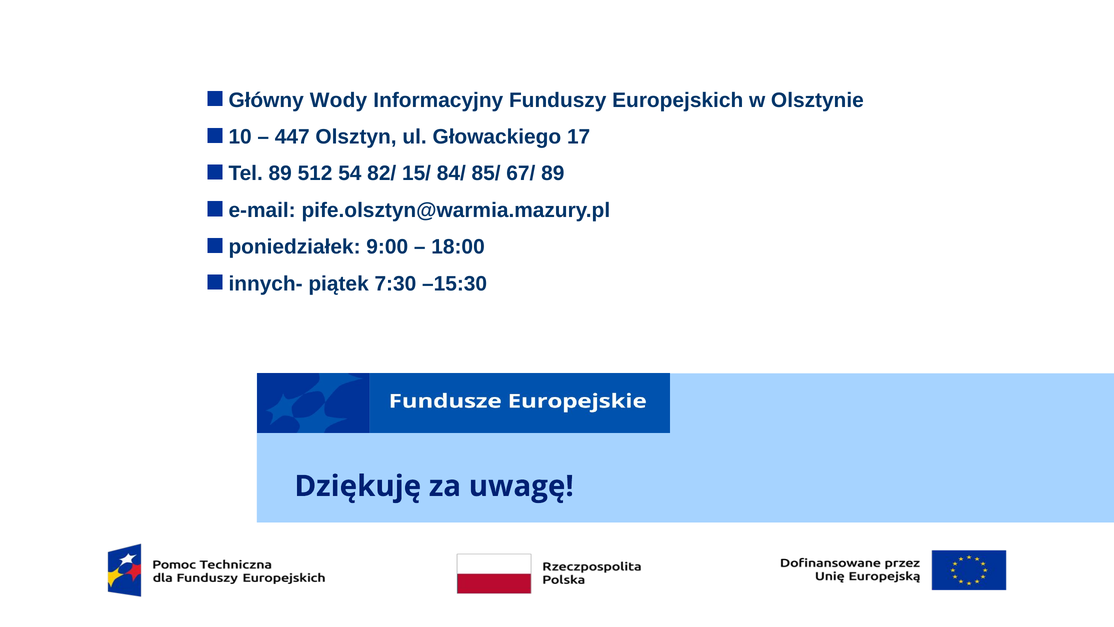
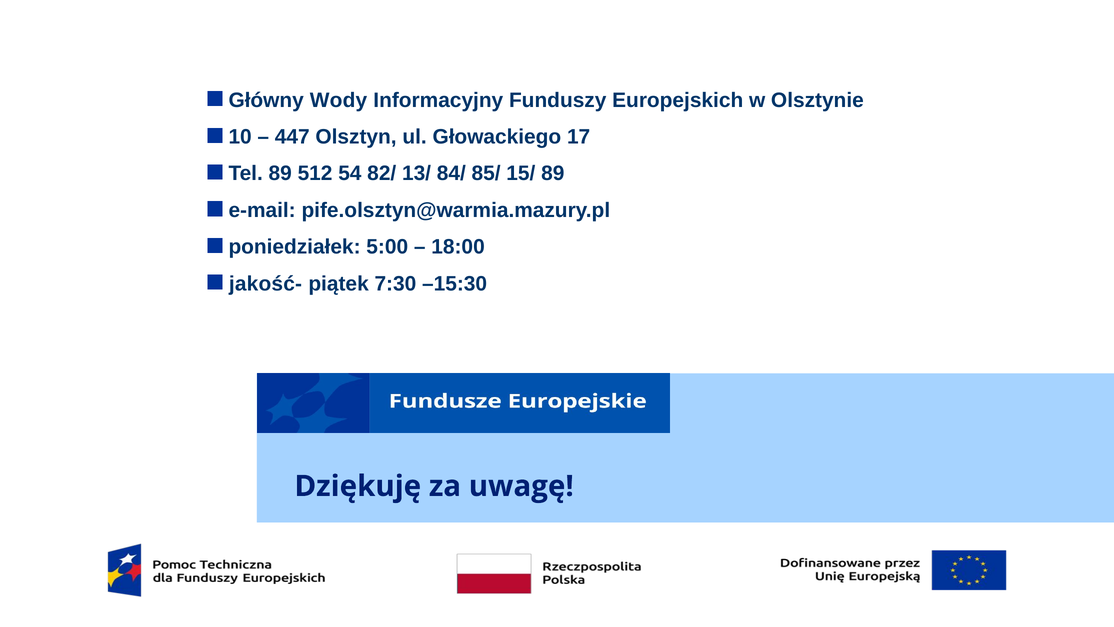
15/: 15/ -> 13/ (417, 173)
67/: 67/ -> 15/ (521, 173)
9:00: 9:00 -> 5:00 (387, 247)
innych-: innych- -> jakość- (265, 283)
